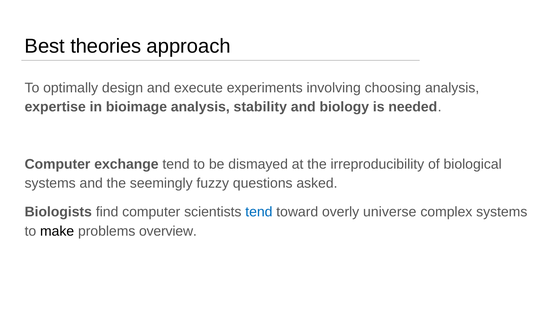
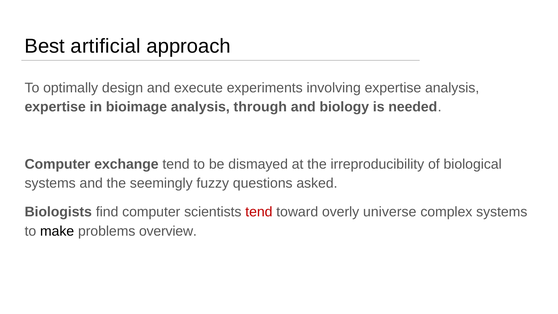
theories: theories -> artificial (106, 46)
involving choosing: choosing -> expertise (393, 88)
stability: stability -> through (260, 107)
tend colour: blue -> red (259, 212)
